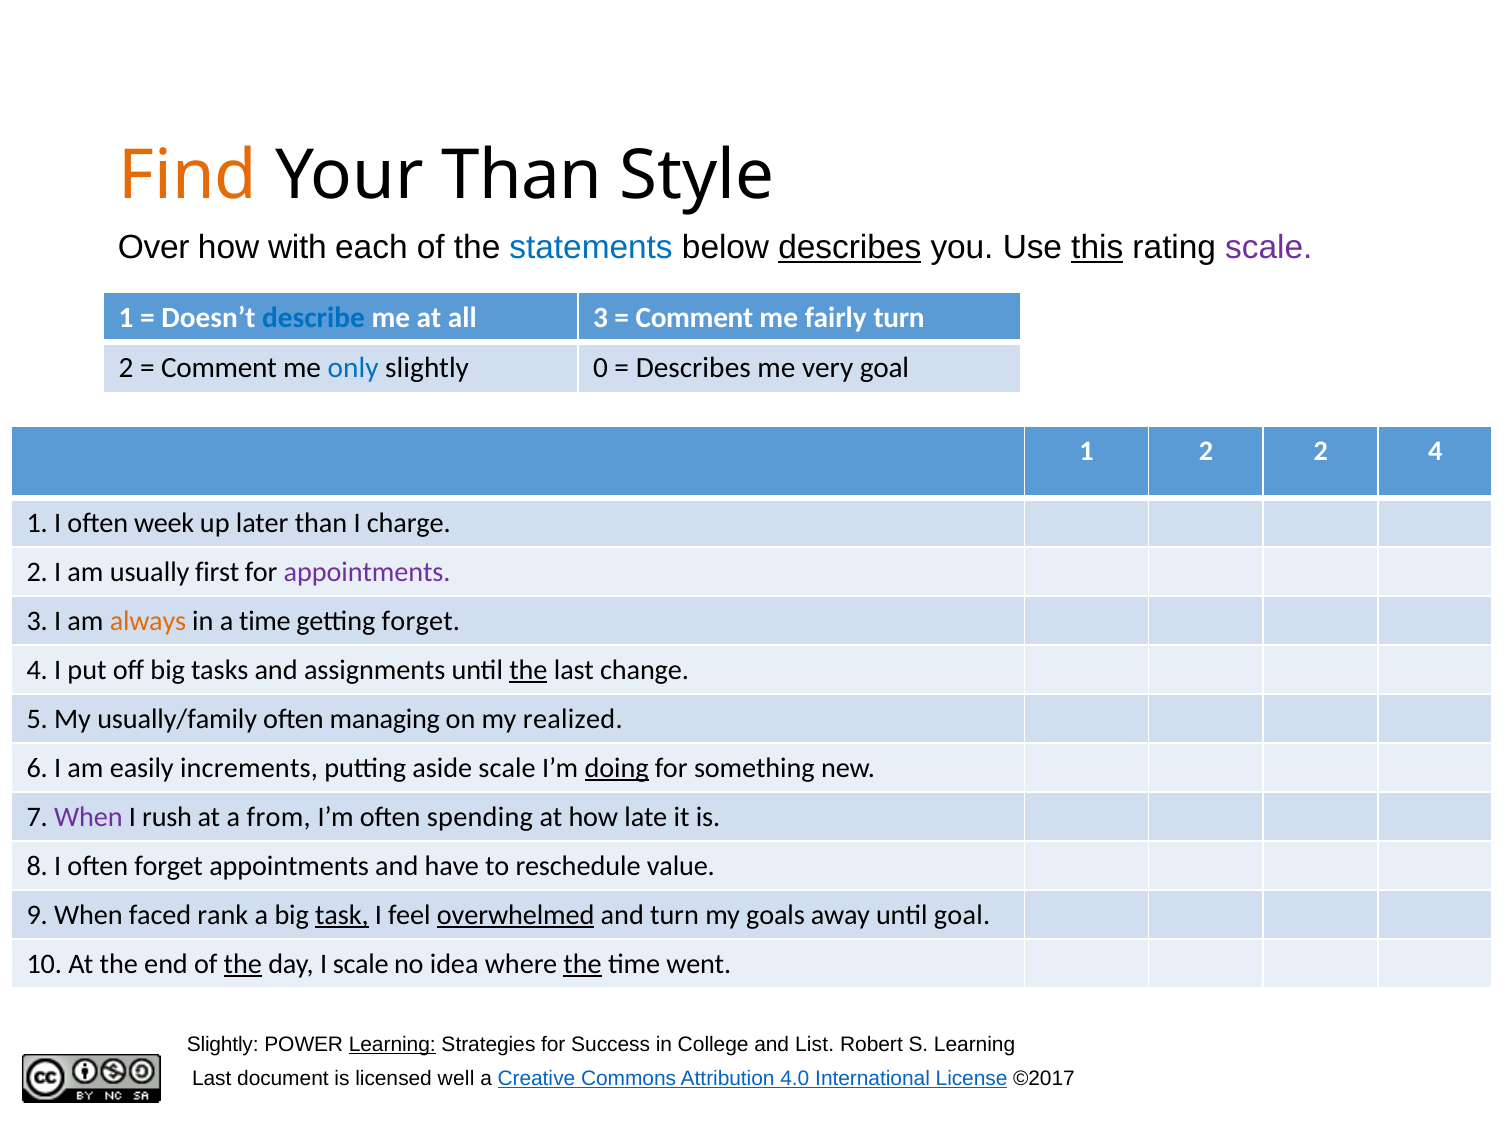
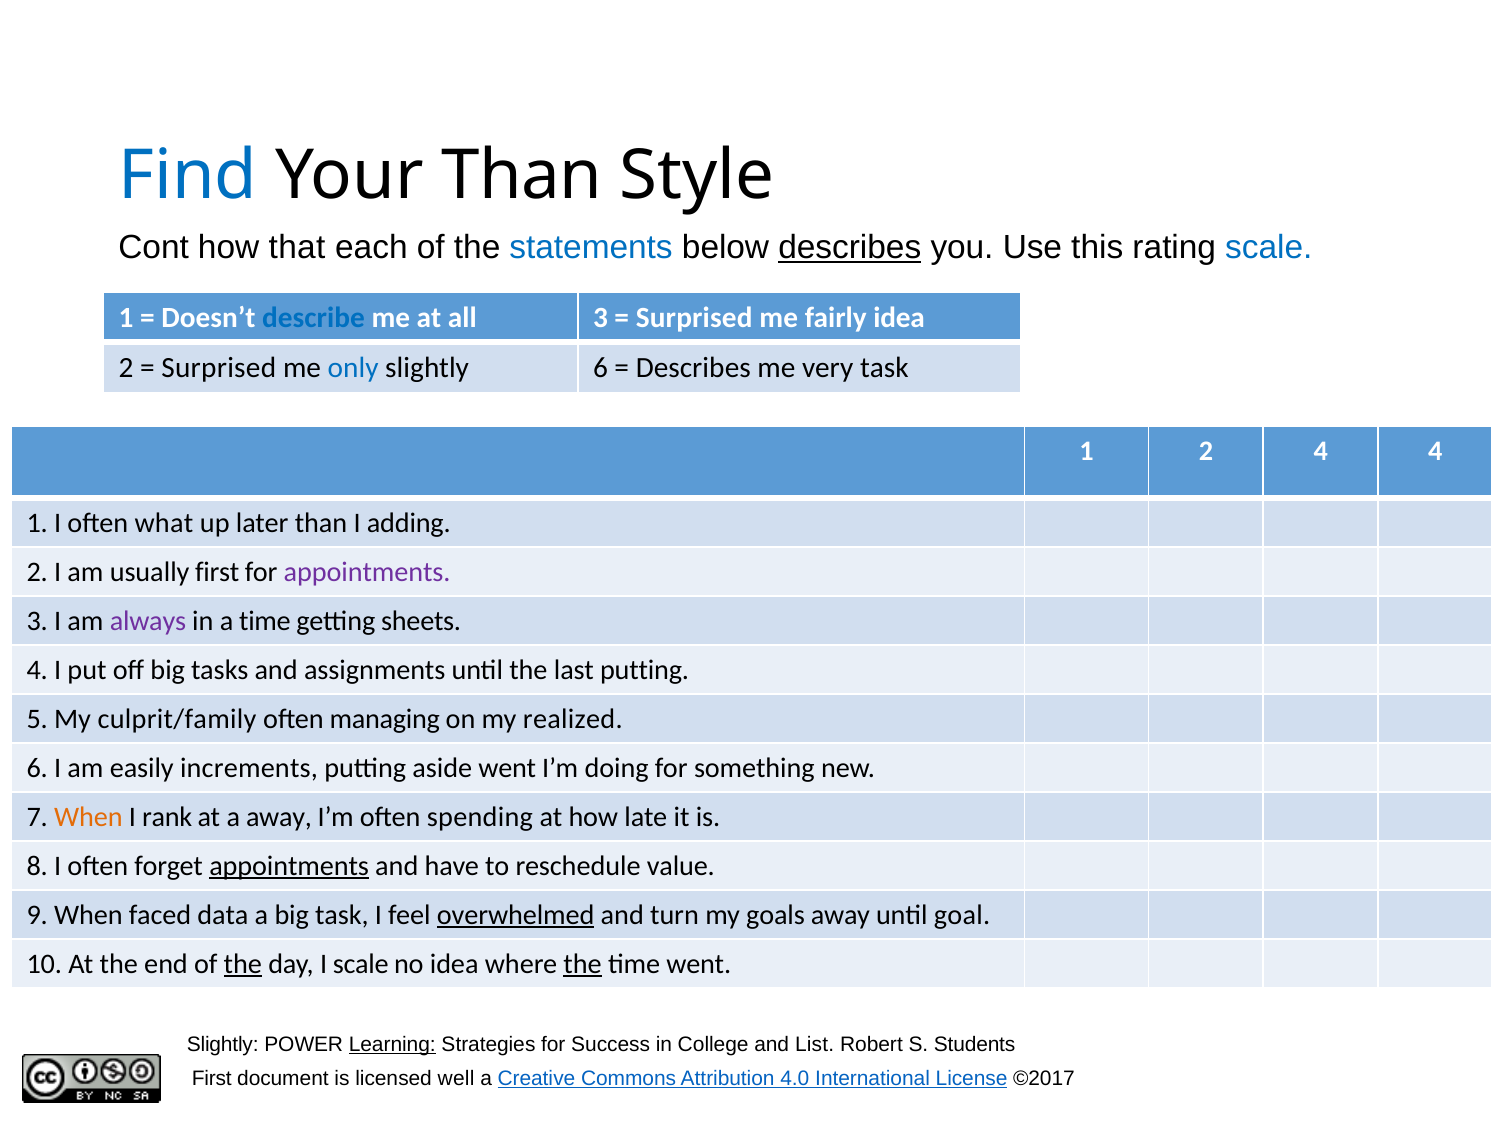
Find colour: orange -> blue (188, 175)
Over: Over -> Cont (154, 247)
with: with -> that (297, 247)
this underline: present -> none (1097, 247)
scale colour: purple -> blue (1269, 247)
Comment: Comment -> Surprised (694, 318)
fairly turn: turn -> idea (899, 318)
Comment: Comment -> Surprised (219, 368)
slightly 0: 0 -> 6 (600, 368)
very goal: goal -> task (884, 368)
2 2: 2 -> 4 (1321, 452)
week: week -> what (164, 523)
charge: charge -> adding (409, 523)
always colour: orange -> purple (148, 621)
getting forget: forget -> sheets (421, 621)
the underline: present -> none (528, 670)
last change: change -> putting (645, 670)
usually/family: usually/family -> culprit/family (177, 719)
aside scale: scale -> went (507, 768)
doing underline: present -> none (617, 768)
When colour: purple -> orange (88, 817)
rush: rush -> rank (167, 817)
a from: from -> away (279, 817)
appointments underline: none -> present (289, 866)
rank: rank -> data (223, 915)
task underline: present -> none (342, 915)
S Learning: Learning -> Students (975, 1045)
Last: Last -> First (212, 1079)
